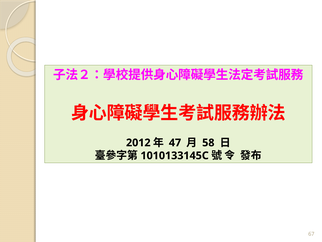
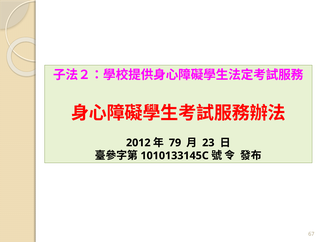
47: 47 -> 79 (175, 142)
58: 58 -> 23 (208, 142)
